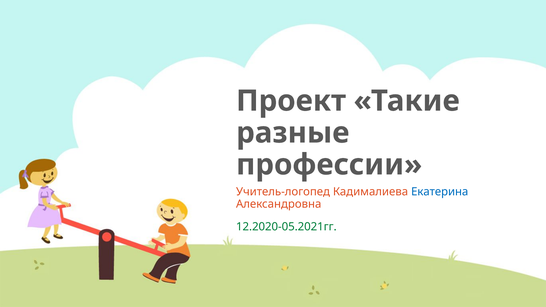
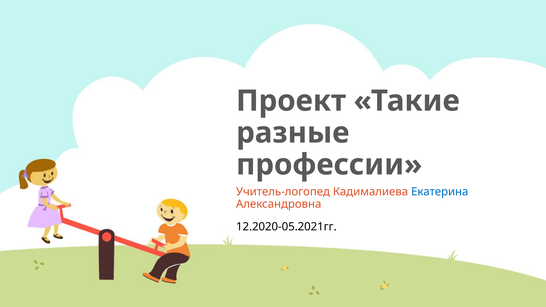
12.2020-05.2021гг colour: green -> black (286, 227)
